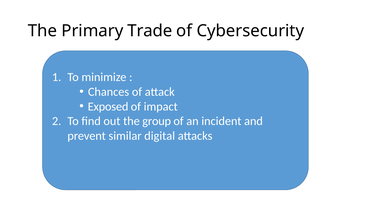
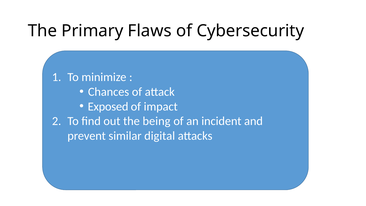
Trade: Trade -> Flaws (150, 31)
group: group -> being (157, 121)
